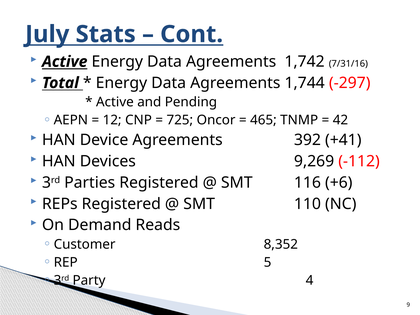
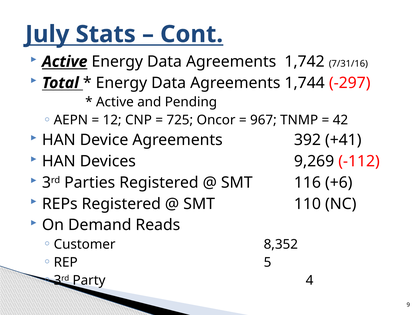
465: 465 -> 967 (263, 120)
